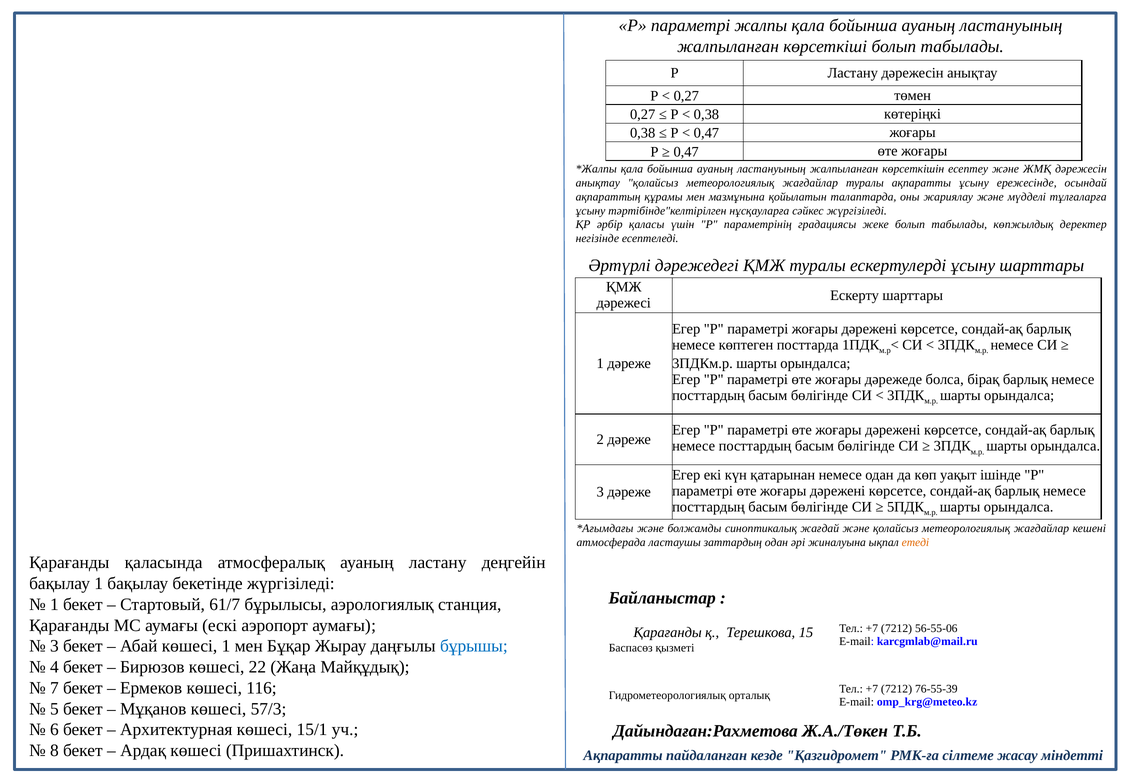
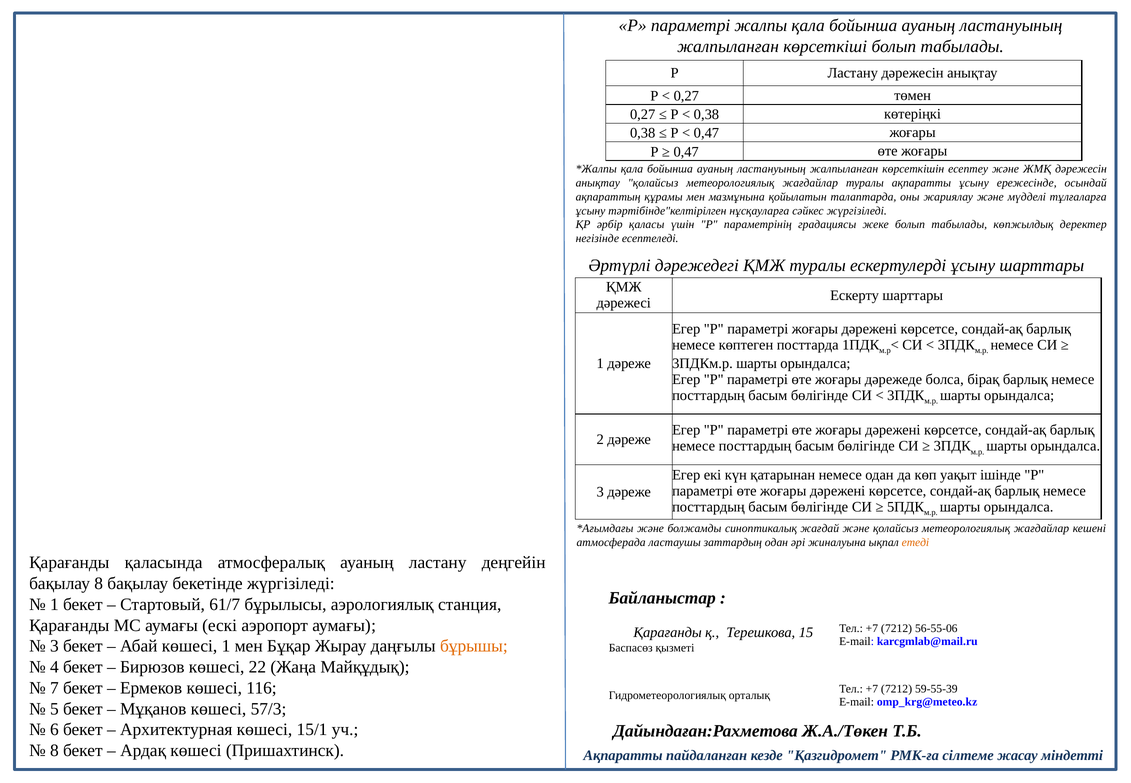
бақылау 1: 1 -> 8 (99, 584)
бұрышы colour: blue -> orange (474, 646)
76-55-39: 76-55-39 -> 59-55-39 (936, 689)
